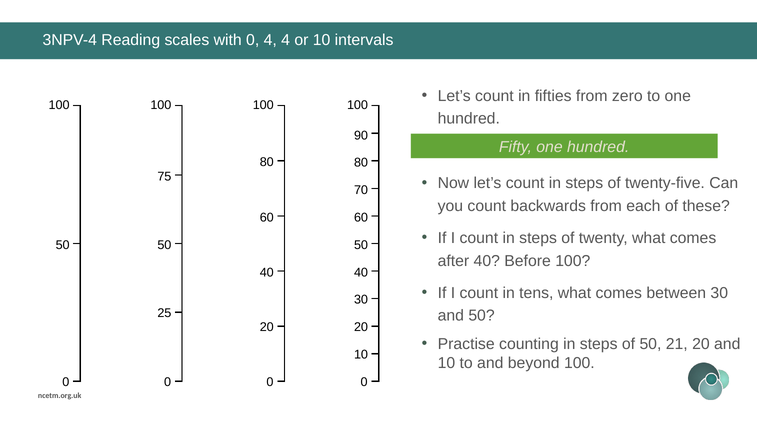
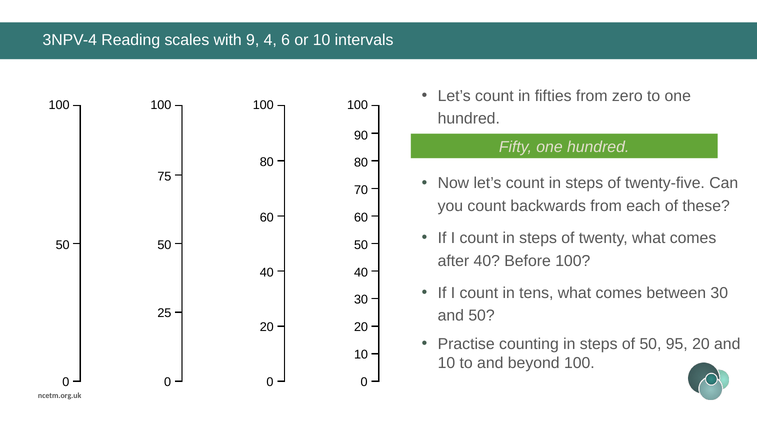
with 0: 0 -> 9 (253, 40)
4 4: 4 -> 6 (286, 40)
21: 21 -> 95 (677, 344)
